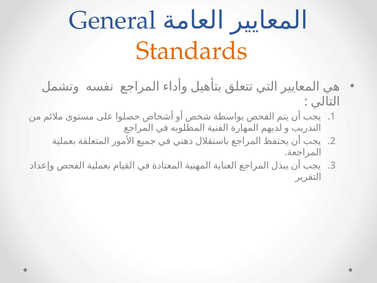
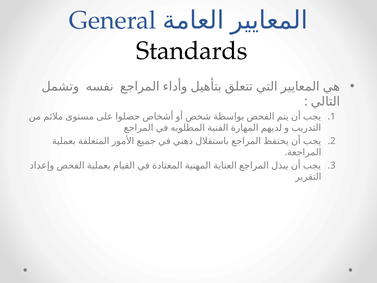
Standards colour: orange -> black (192, 51)
